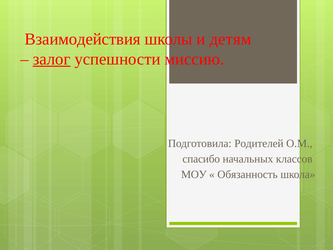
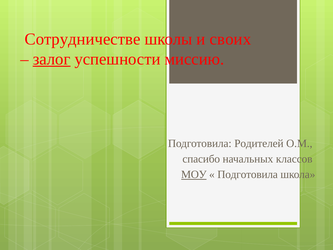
Взаимодействия: Взаимодействия -> Сотрудничестве (83, 39)
детям: детям -> своих (230, 39)
МОУ underline: none -> present (194, 174)
Обязанность: Обязанность -> Подготовила (248, 174)
